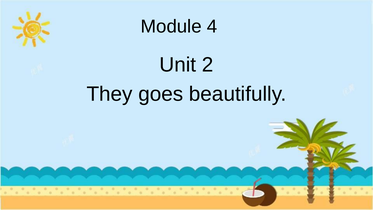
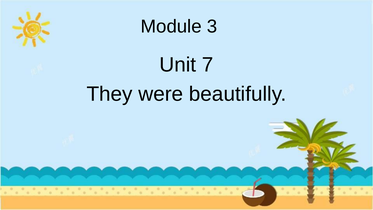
4: 4 -> 3 (212, 26)
2: 2 -> 7 (208, 65)
goes: goes -> were (161, 94)
